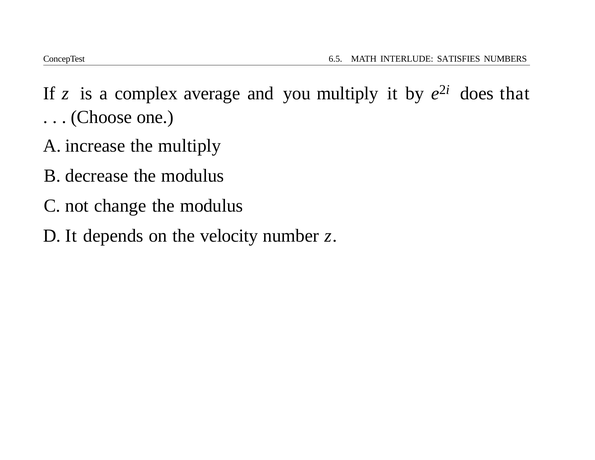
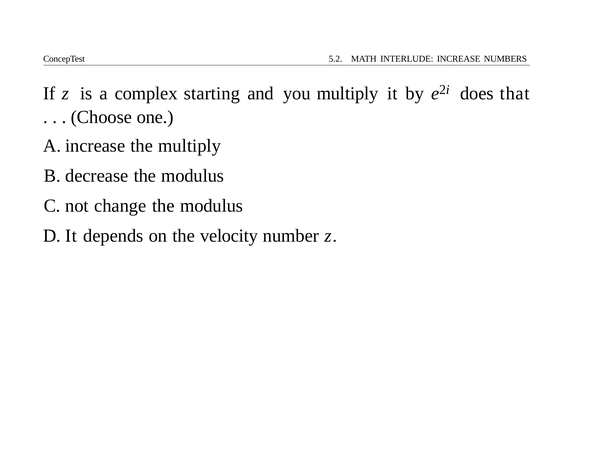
6.5: 6.5 -> 5.2 (335, 59)
SATISFIES: SATISFIES -> INCREASE (459, 59)
average: average -> starting (212, 93)
